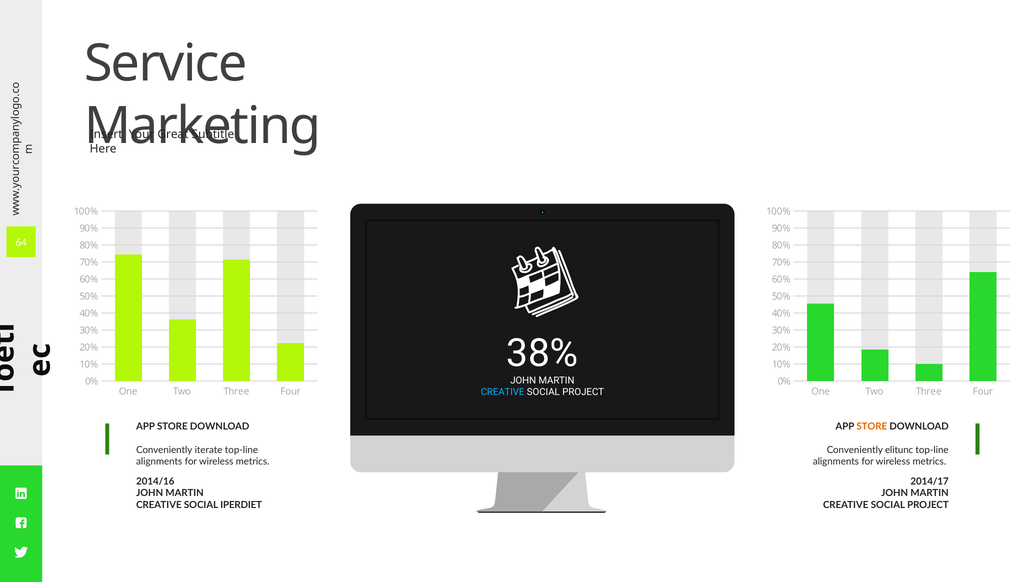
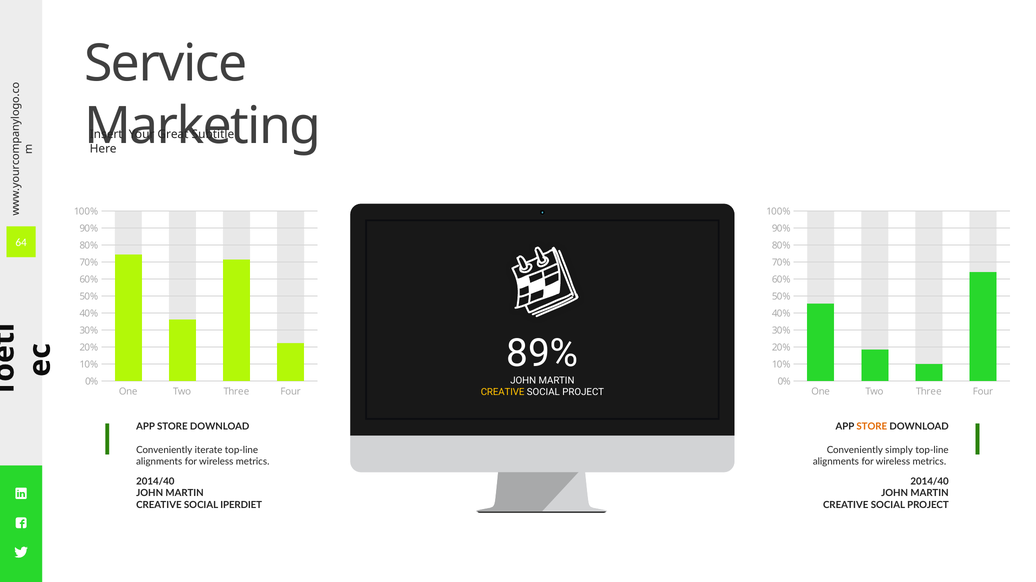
38%: 38% -> 89% (542, 354)
CREATIVE colour: light blue -> yellow (503, 393)
elitunc: elitunc -> simply (899, 451)
2014/16: 2014/16 -> 2014/40 (155, 482)
2014/17: 2014/17 -> 2014/40 (930, 482)
